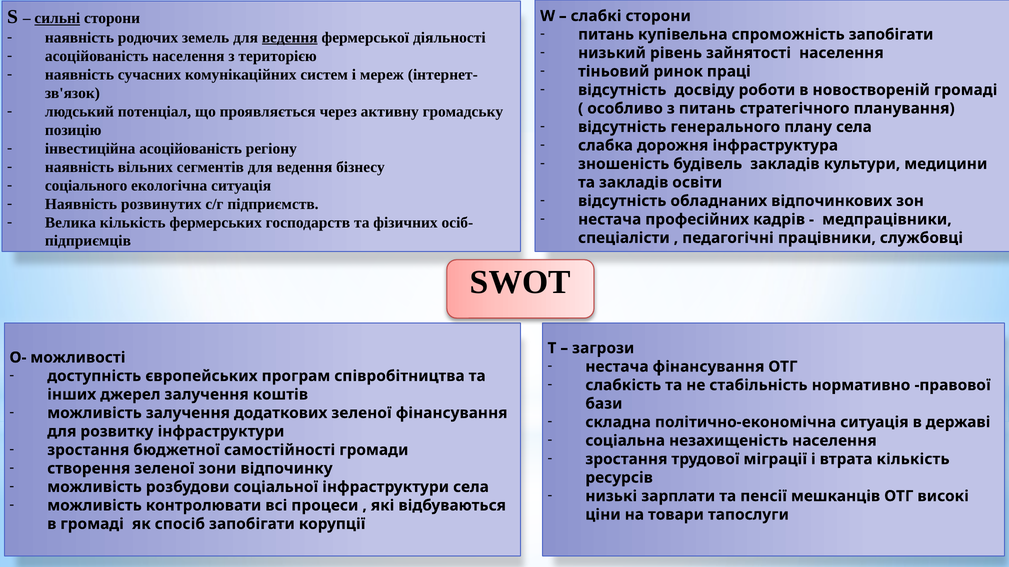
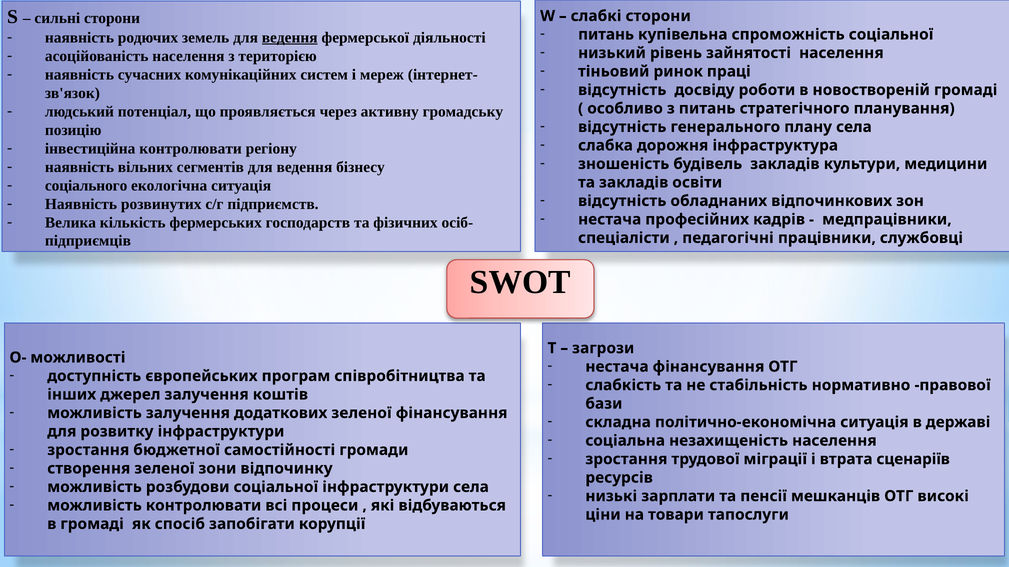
сильні underline: present -> none (57, 18)
спроможність запобігати: запобігати -> соціальної (891, 34)
інвестиційна асоційованість: асоційованість -> контролювати (191, 149)
втрата кількість: кількість -> сценаріїв (913, 460)
